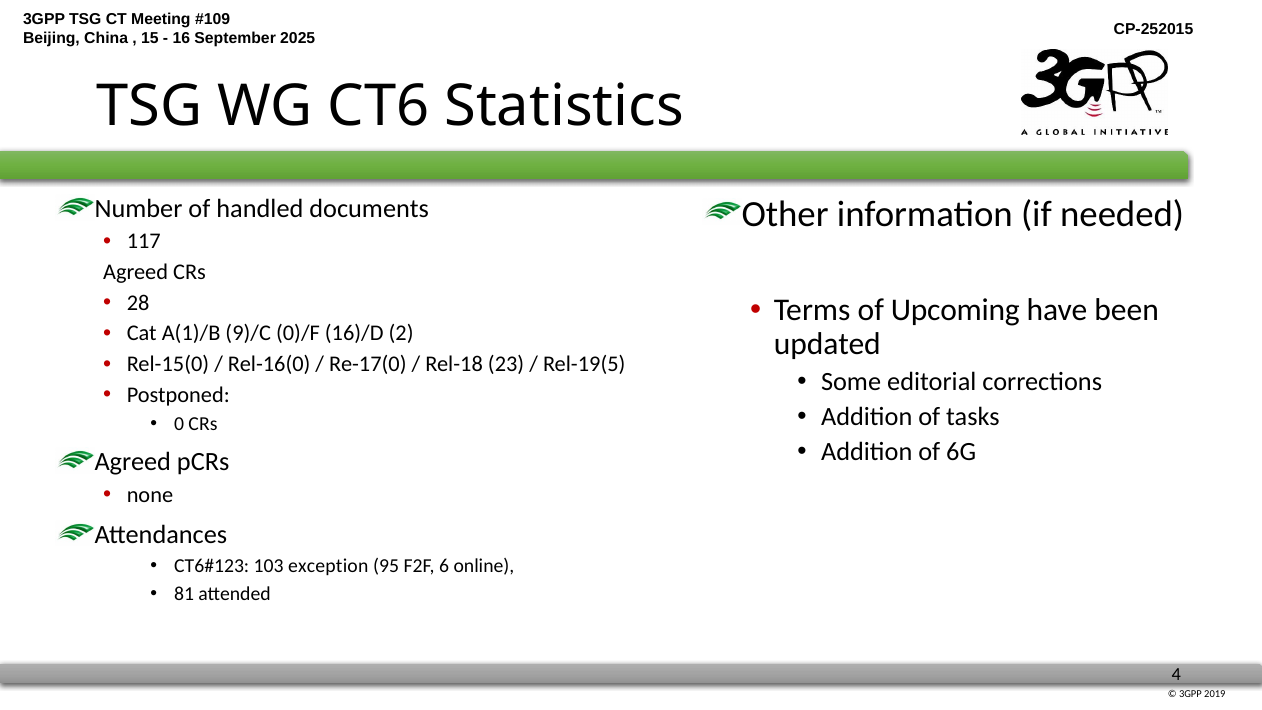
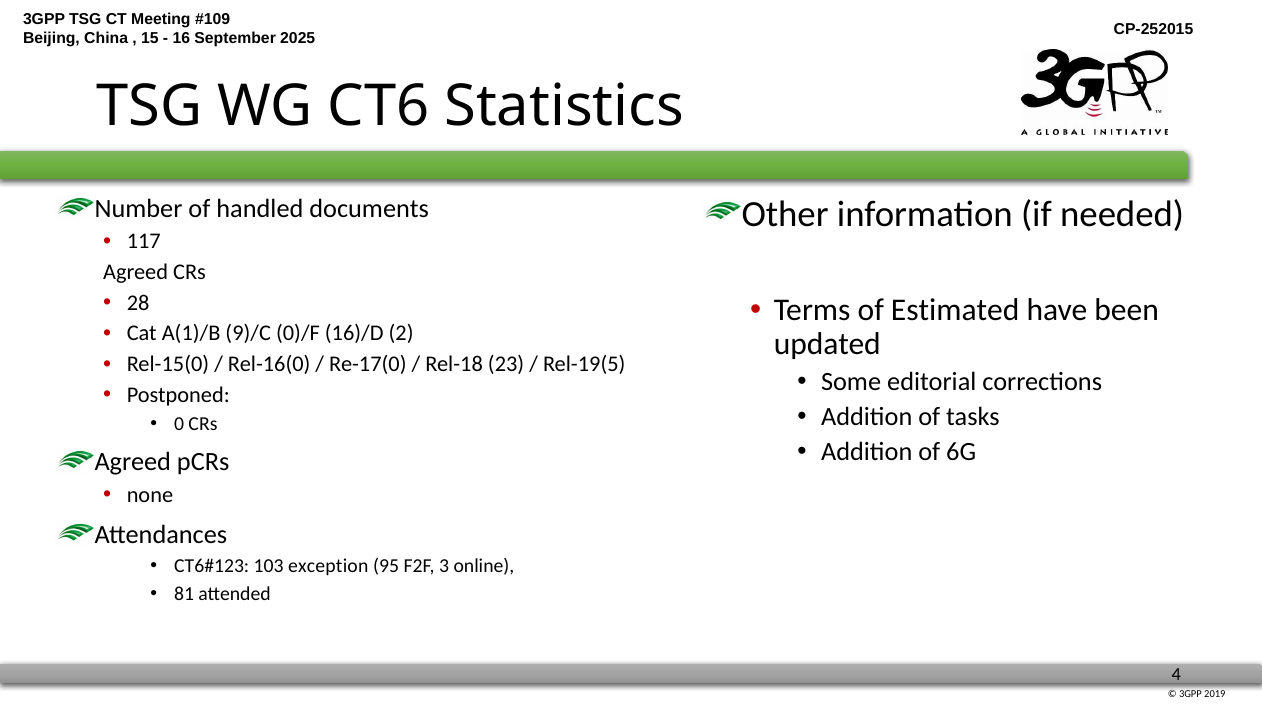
Upcoming: Upcoming -> Estimated (955, 310)
6: 6 -> 3 (444, 566)
